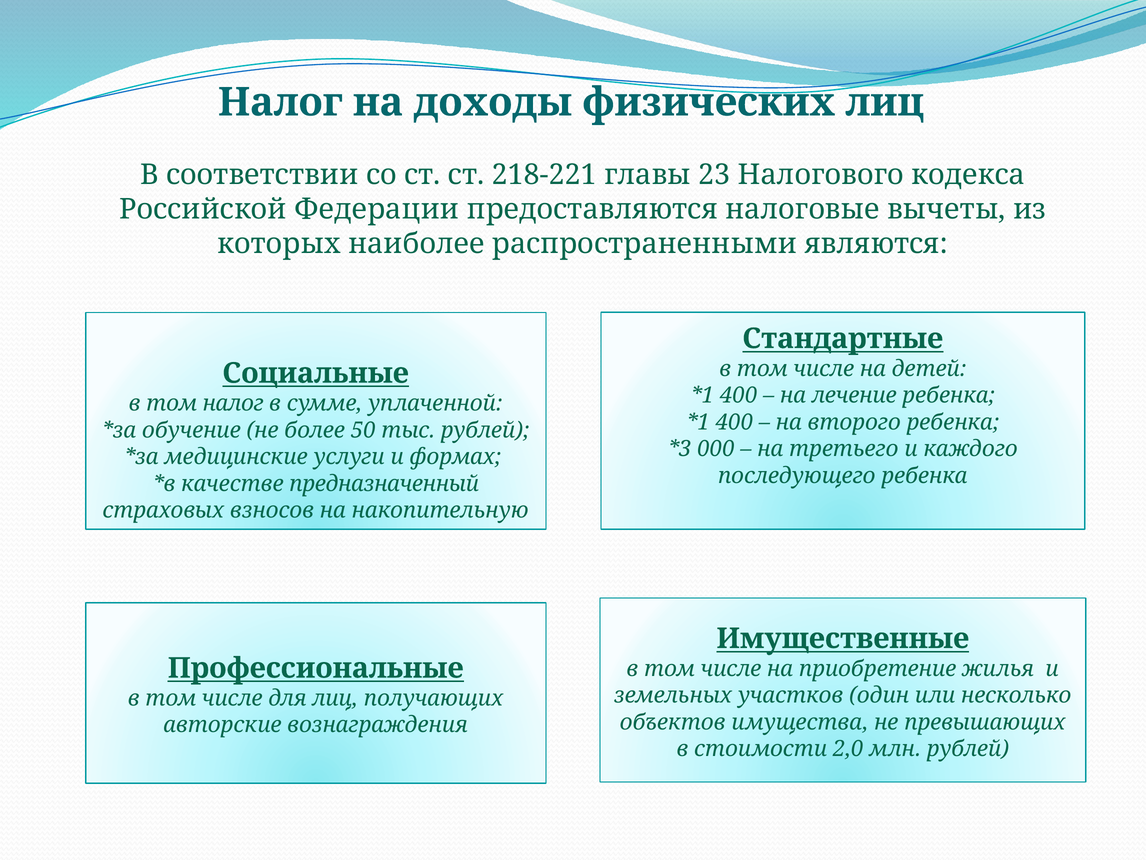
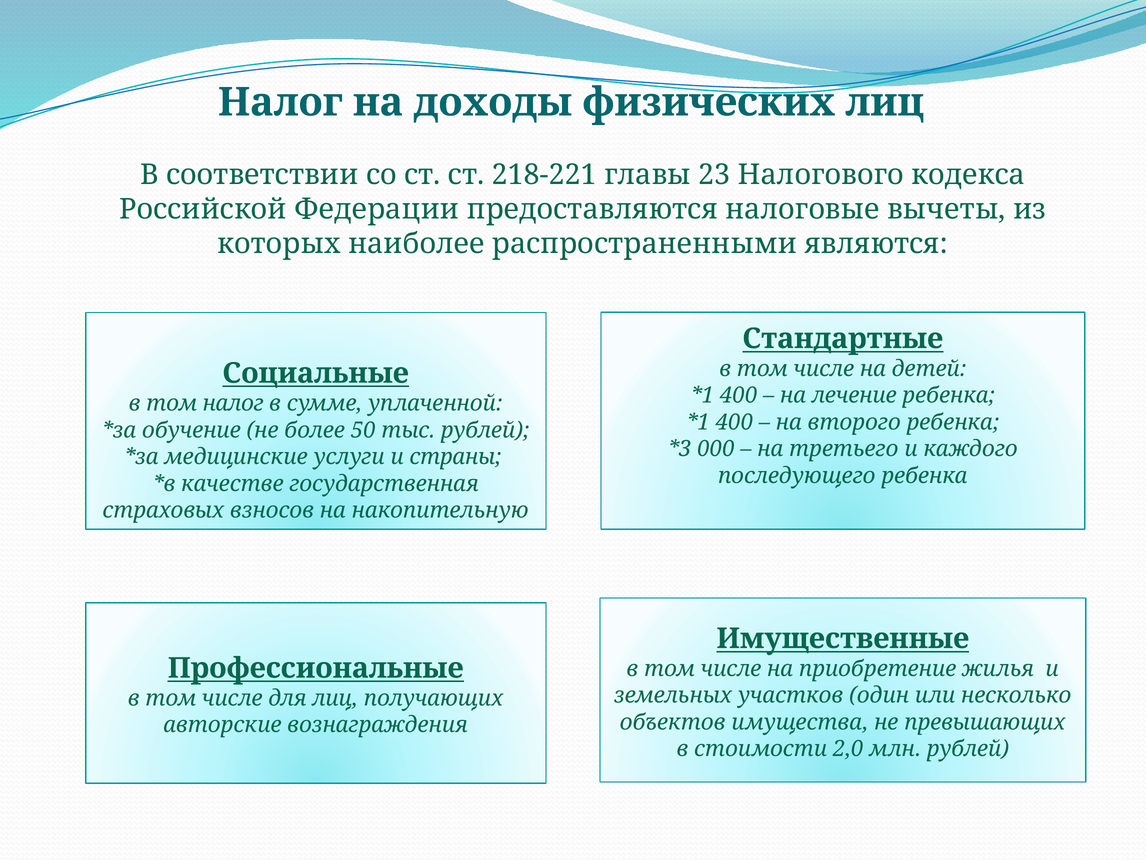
формах: формах -> страны (455, 457)
предназначенный: предназначенный -> государственная (384, 483)
